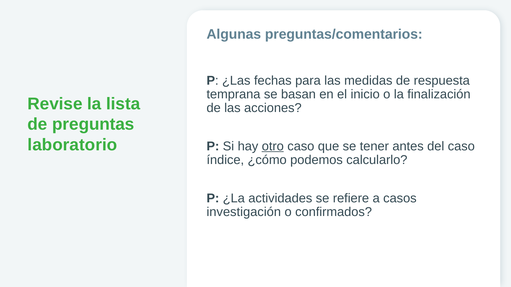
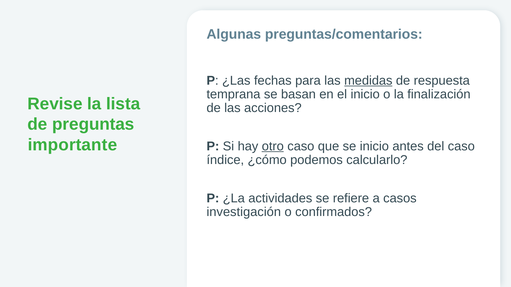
medidas underline: none -> present (368, 81)
laboratorio: laboratorio -> importante (72, 145)
se tener: tener -> inicio (374, 146)
